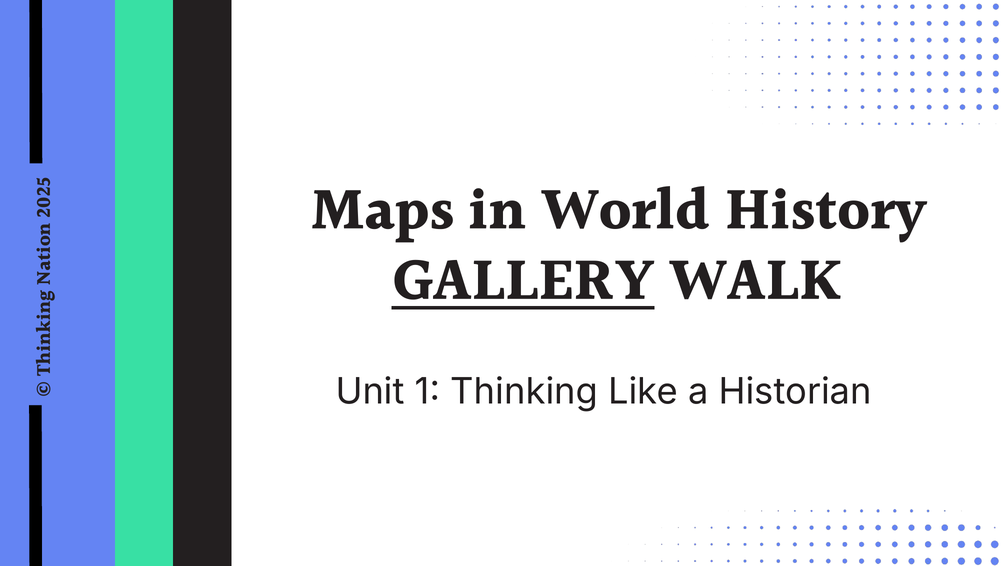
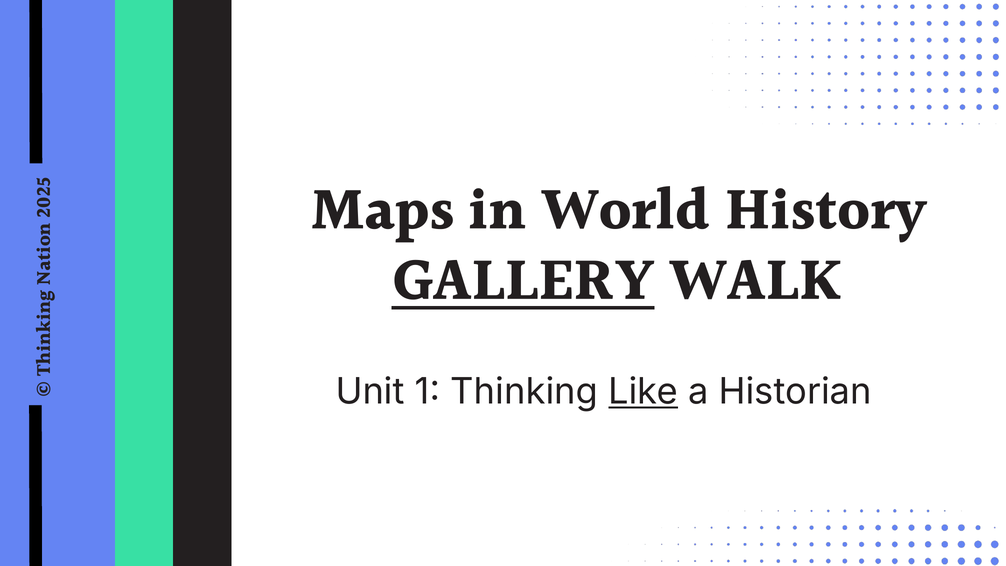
Like underline: none -> present (643, 392)
